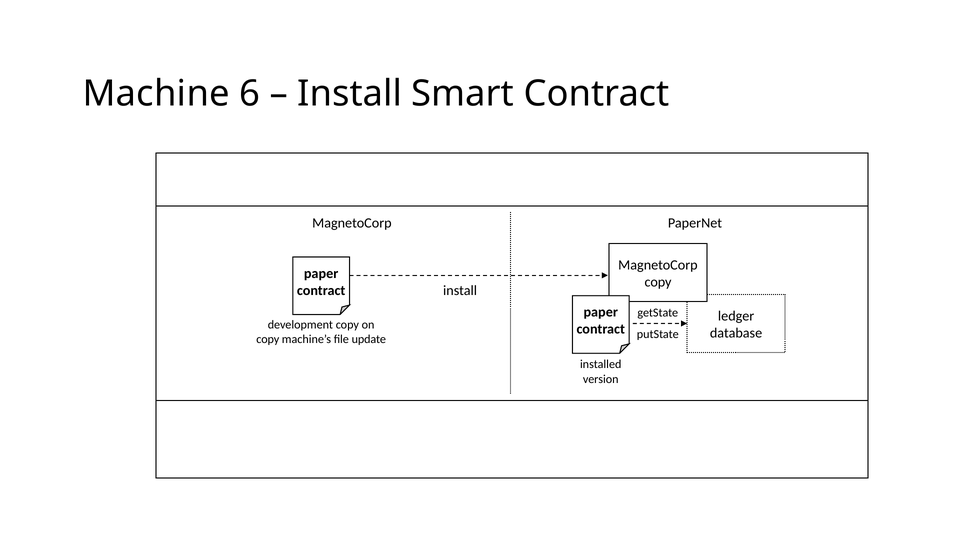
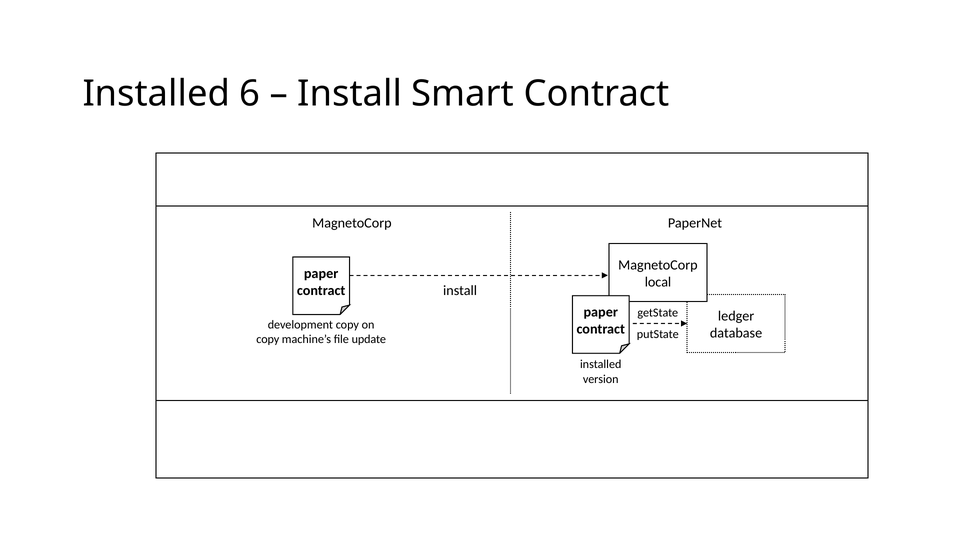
Machine: Machine -> Installed (156, 94)
copy: copy -> local (658, 282)
